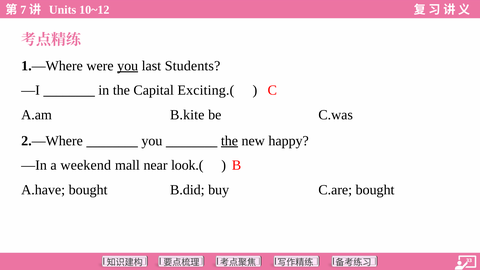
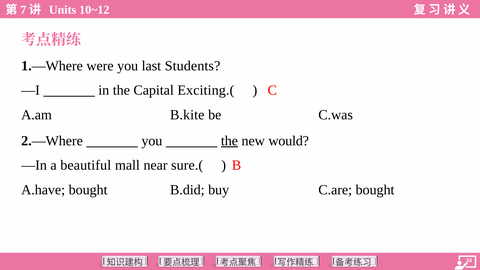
you underline: present -> none (128, 66)
happy: happy -> would (289, 141)
weekend: weekend -> beautiful (86, 165)
look.(: look.( -> sure.( (187, 165)
